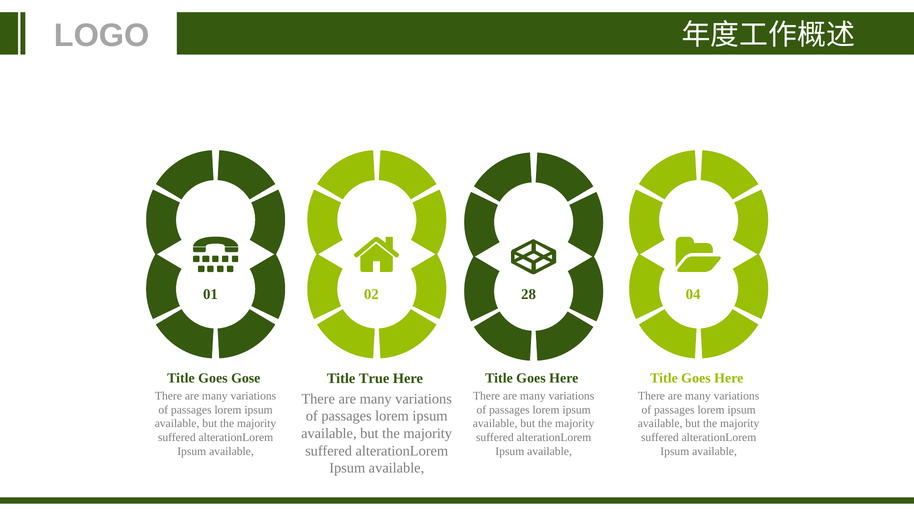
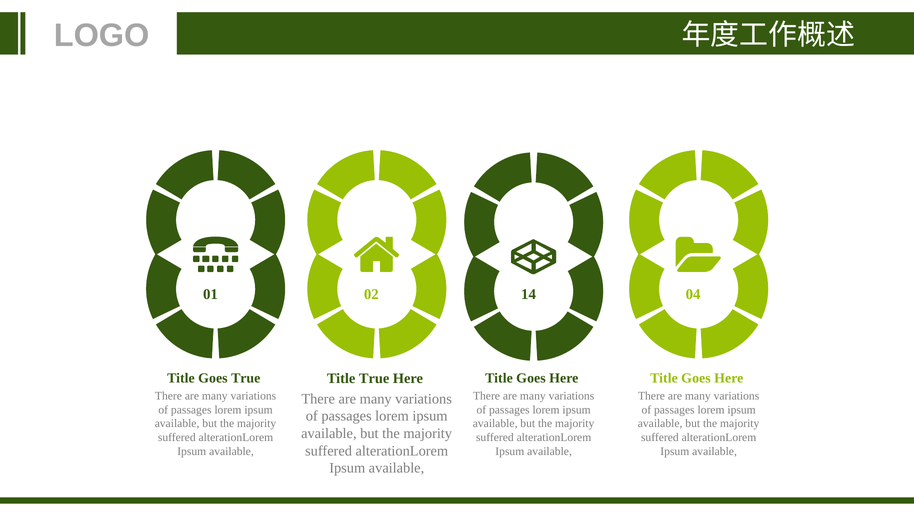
28: 28 -> 14 (529, 295)
Goes Gose: Gose -> True (246, 378)
